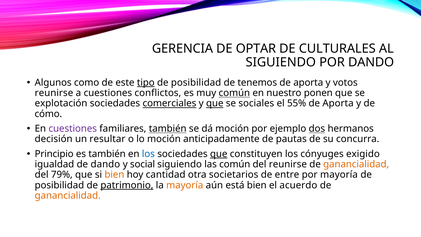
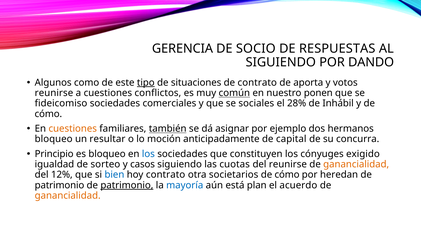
OPTAR: OPTAR -> SOCIO (256, 49)
CULTURALES: CULTURALES -> RESPUESTAS (337, 49)
posibilidad: posibilidad -> situaciones (196, 83)
de tenemos: tenemos -> contrato (257, 83)
explotación: explotación -> fideicomiso (61, 103)
comerciales underline: present -> none (169, 103)
que underline: present -> none (215, 103)
55%: 55% -> 28% (297, 103)
Aporta: Aporta -> Inhábil (338, 103)
cuestiones colour: purple -> orange (73, 129)
dá moción: moción -> asignar (232, 129)
dos underline: present -> none (317, 129)
decisión: decisión -> bloqueo (54, 139)
pautas: pautas -> capital (291, 139)
es también: también -> bloqueo (107, 154)
que underline: present -> none (219, 154)
de dando: dando -> sorteo (105, 164)
social: social -> casos (143, 164)
las común: común -> cuotas (235, 164)
79%: 79% -> 12% (62, 175)
bien colour: orange -> blue (114, 175)
hoy cantidad: cantidad -> contrato (166, 175)
entre: entre -> cómo (287, 175)
por mayoría: mayoría -> heredan (339, 175)
posibilidad: posibilidad -> patrimonio (59, 185)
mayoría colour: orange -> blue (185, 185)
está bien: bien -> plan (257, 185)
